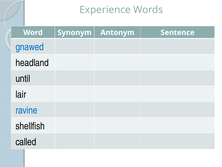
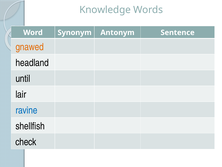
Experience: Experience -> Knowledge (105, 10)
gnawed colour: blue -> orange (30, 47)
called: called -> check (26, 142)
